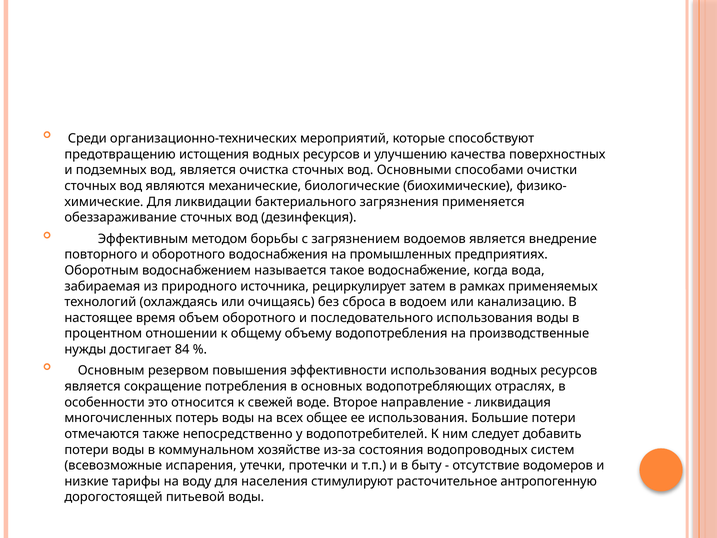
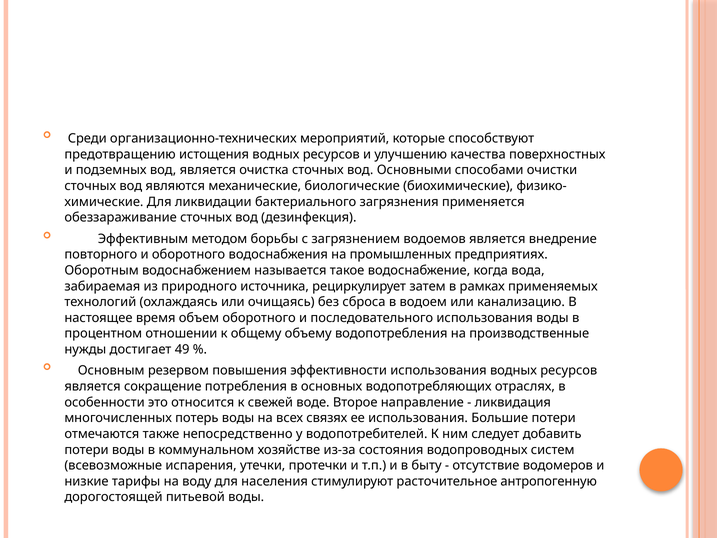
84: 84 -> 49 (182, 349)
общее: общее -> связях (327, 418)
